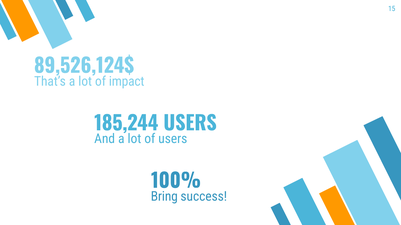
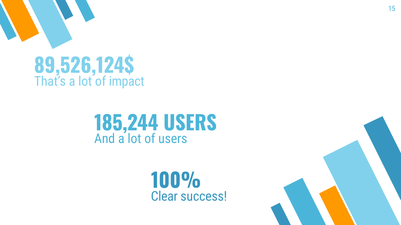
Bring: Bring -> Clear (164, 197)
